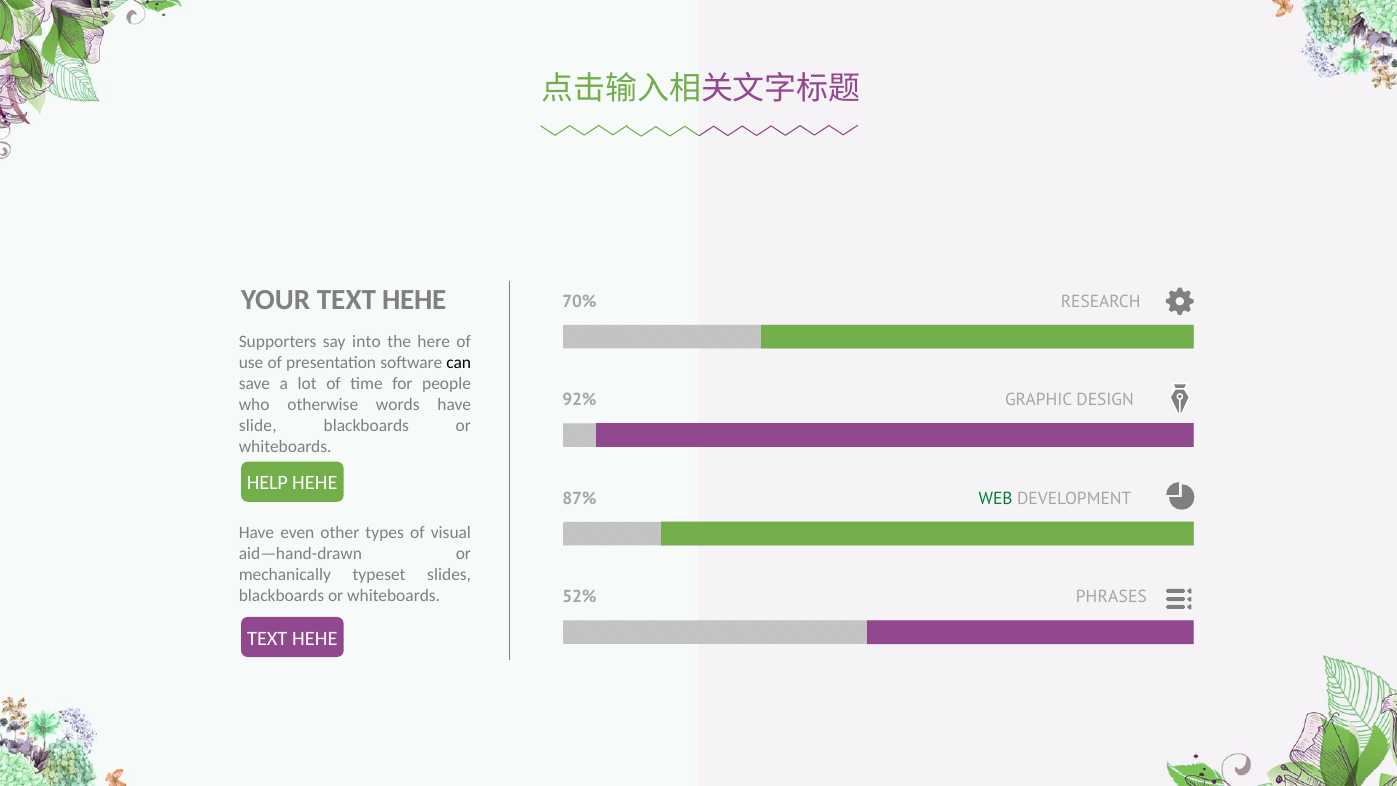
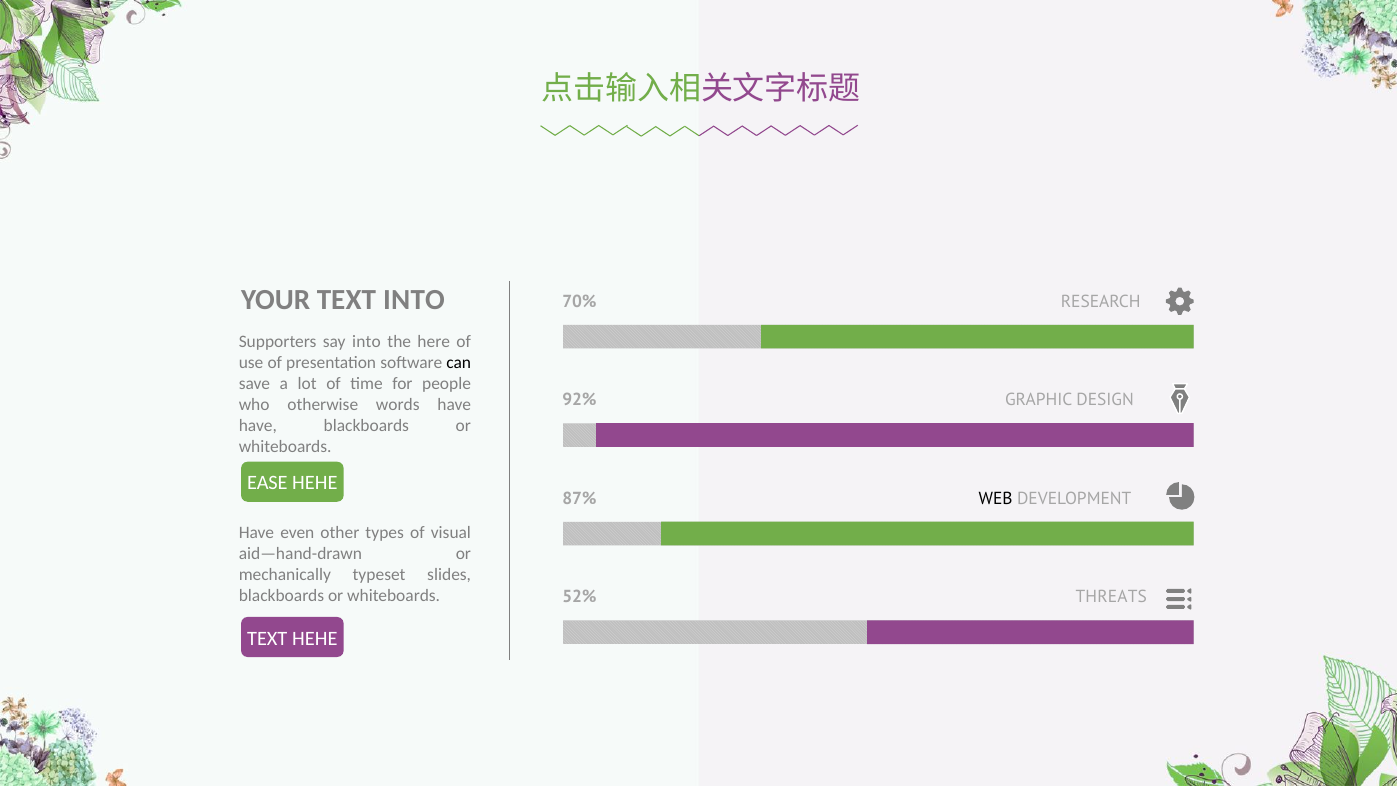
YOUR TEXT HEHE: HEHE -> INTO (414, 300)
slide: slide -> have (258, 426)
HELP: HELP -> EASE (267, 483)
WEB colour: green -> black (996, 498)
PHRASES: PHRASES -> THREATS (1111, 597)
